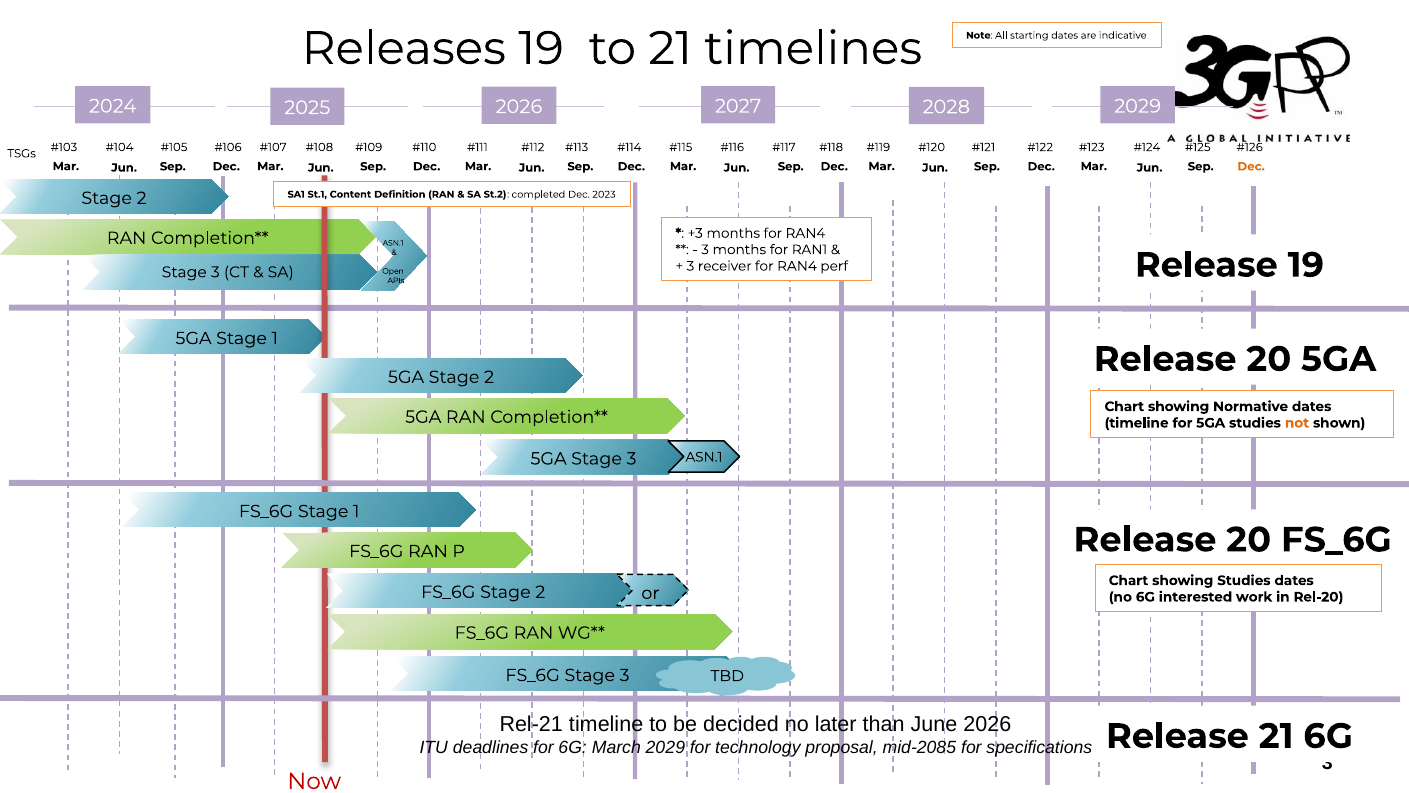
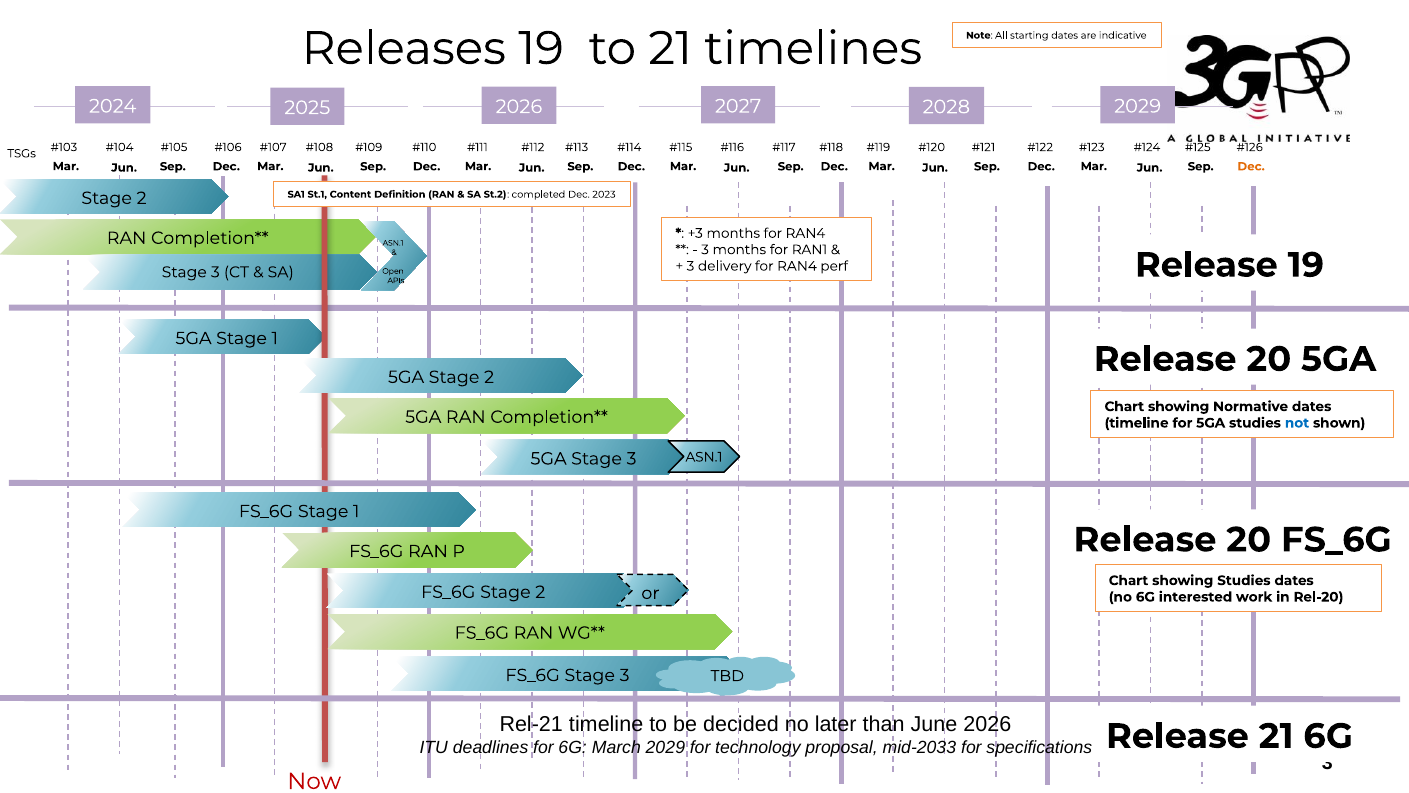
receiver: receiver -> delivery (725, 266)
not colour: orange -> blue (1297, 423)
mid-2085: mid-2085 -> mid-2033 (919, 748)
